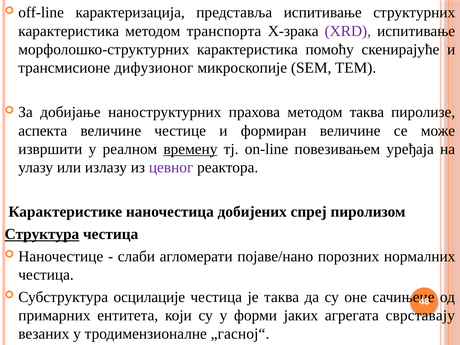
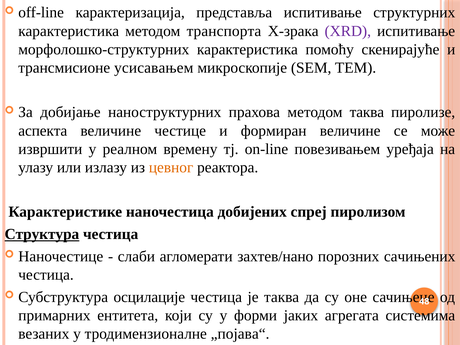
дифузионог: дифузионог -> усисавањем (154, 68)
времену underline: present -> none (190, 149)
цевног colour: purple -> orange (171, 167)
појаве/нано: појаве/нано -> захтев/нано (275, 256)
нормалних: нормалних -> сачињених (420, 256)
сврставају: сврставају -> системима (420, 315)
„гасној“: „гасној“ -> „појава“ (240, 334)
